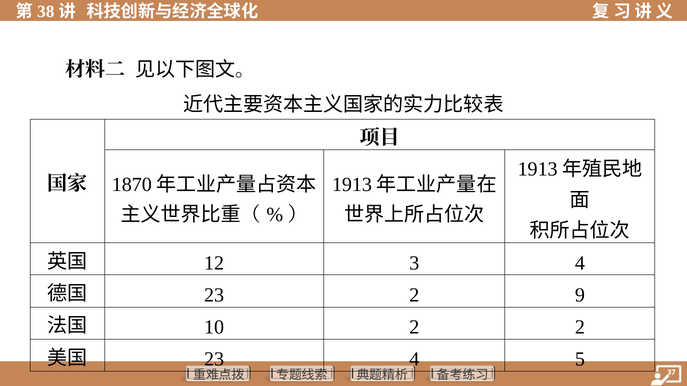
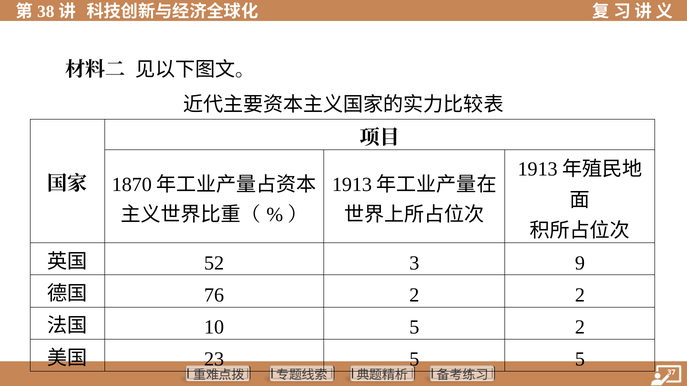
12: 12 -> 52 (214, 263)
3 4: 4 -> 9 (580, 263)
23: 23 -> 76 (214, 295)
2 9: 9 -> 2 (580, 295)
10 2: 2 -> 5 (414, 328)
23 4: 4 -> 5 (414, 360)
